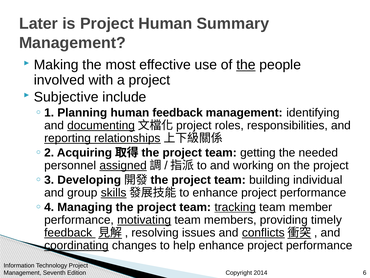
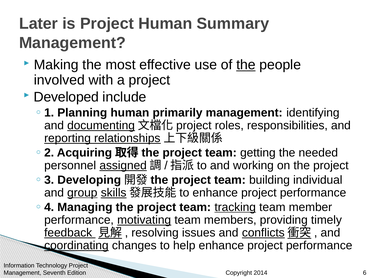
Subjective: Subjective -> Developed (66, 97)
human feedback: feedback -> primarily (178, 112)
group underline: none -> present (82, 192)
